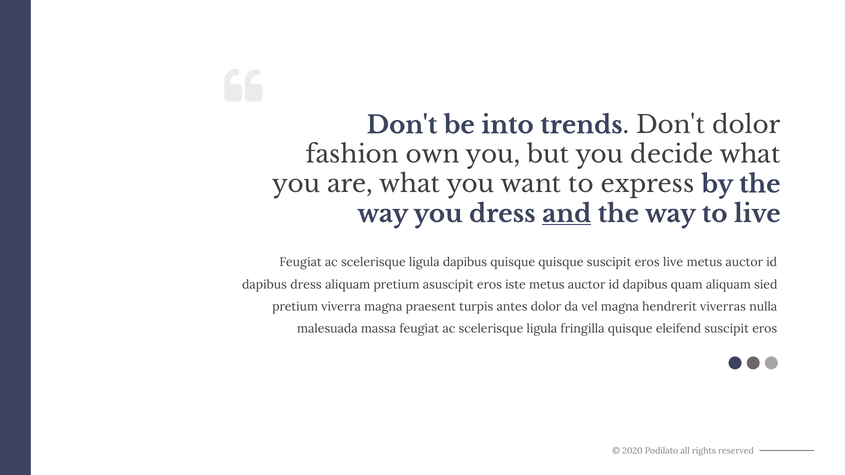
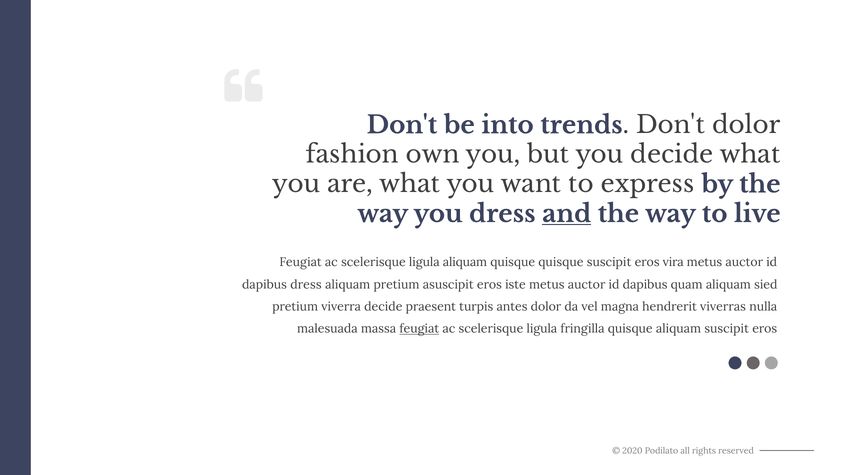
ligula dapibus: dapibus -> aliquam (465, 263)
eros live: live -> vira (673, 263)
viverra magna: magna -> decide (383, 307)
feugiat underline: none -> present (419, 329)
quisque eleifend: eleifend -> aliquam (679, 329)
